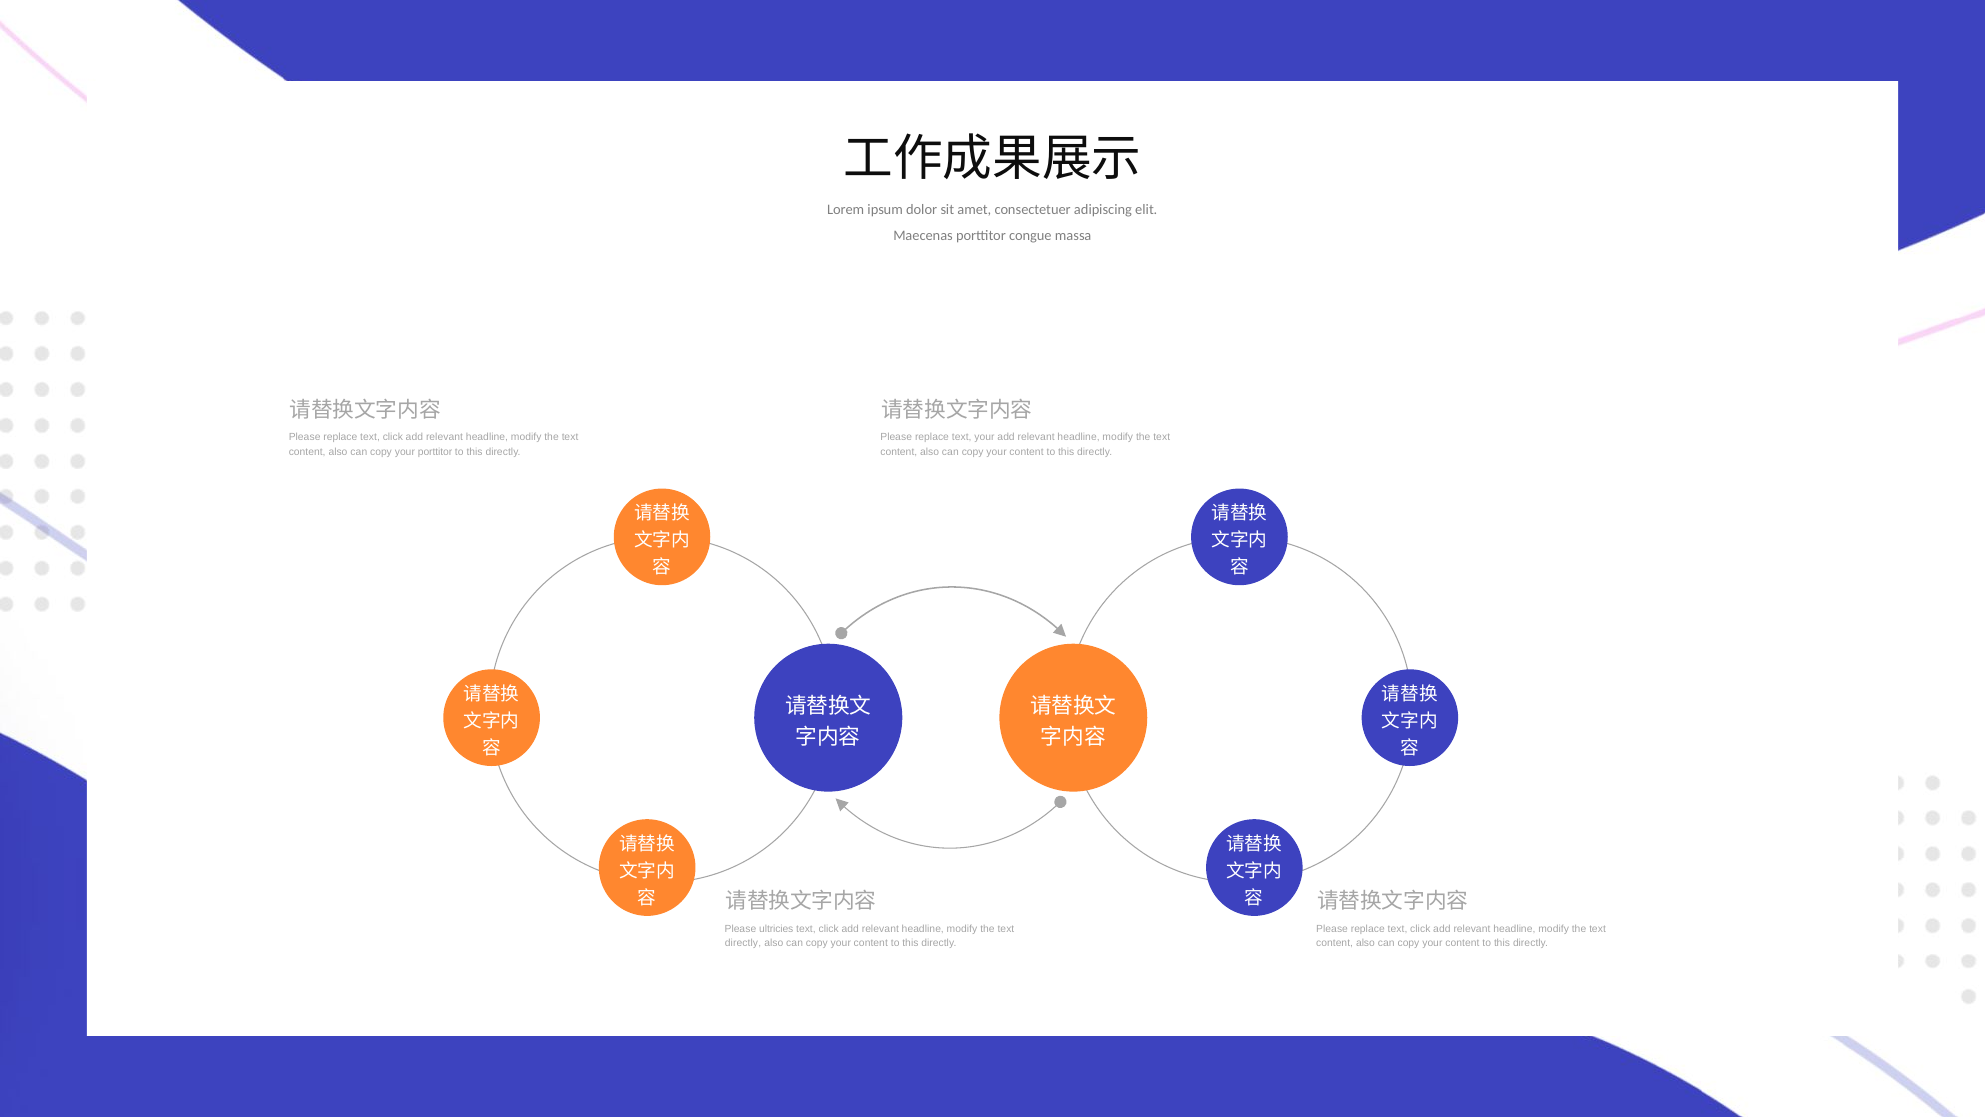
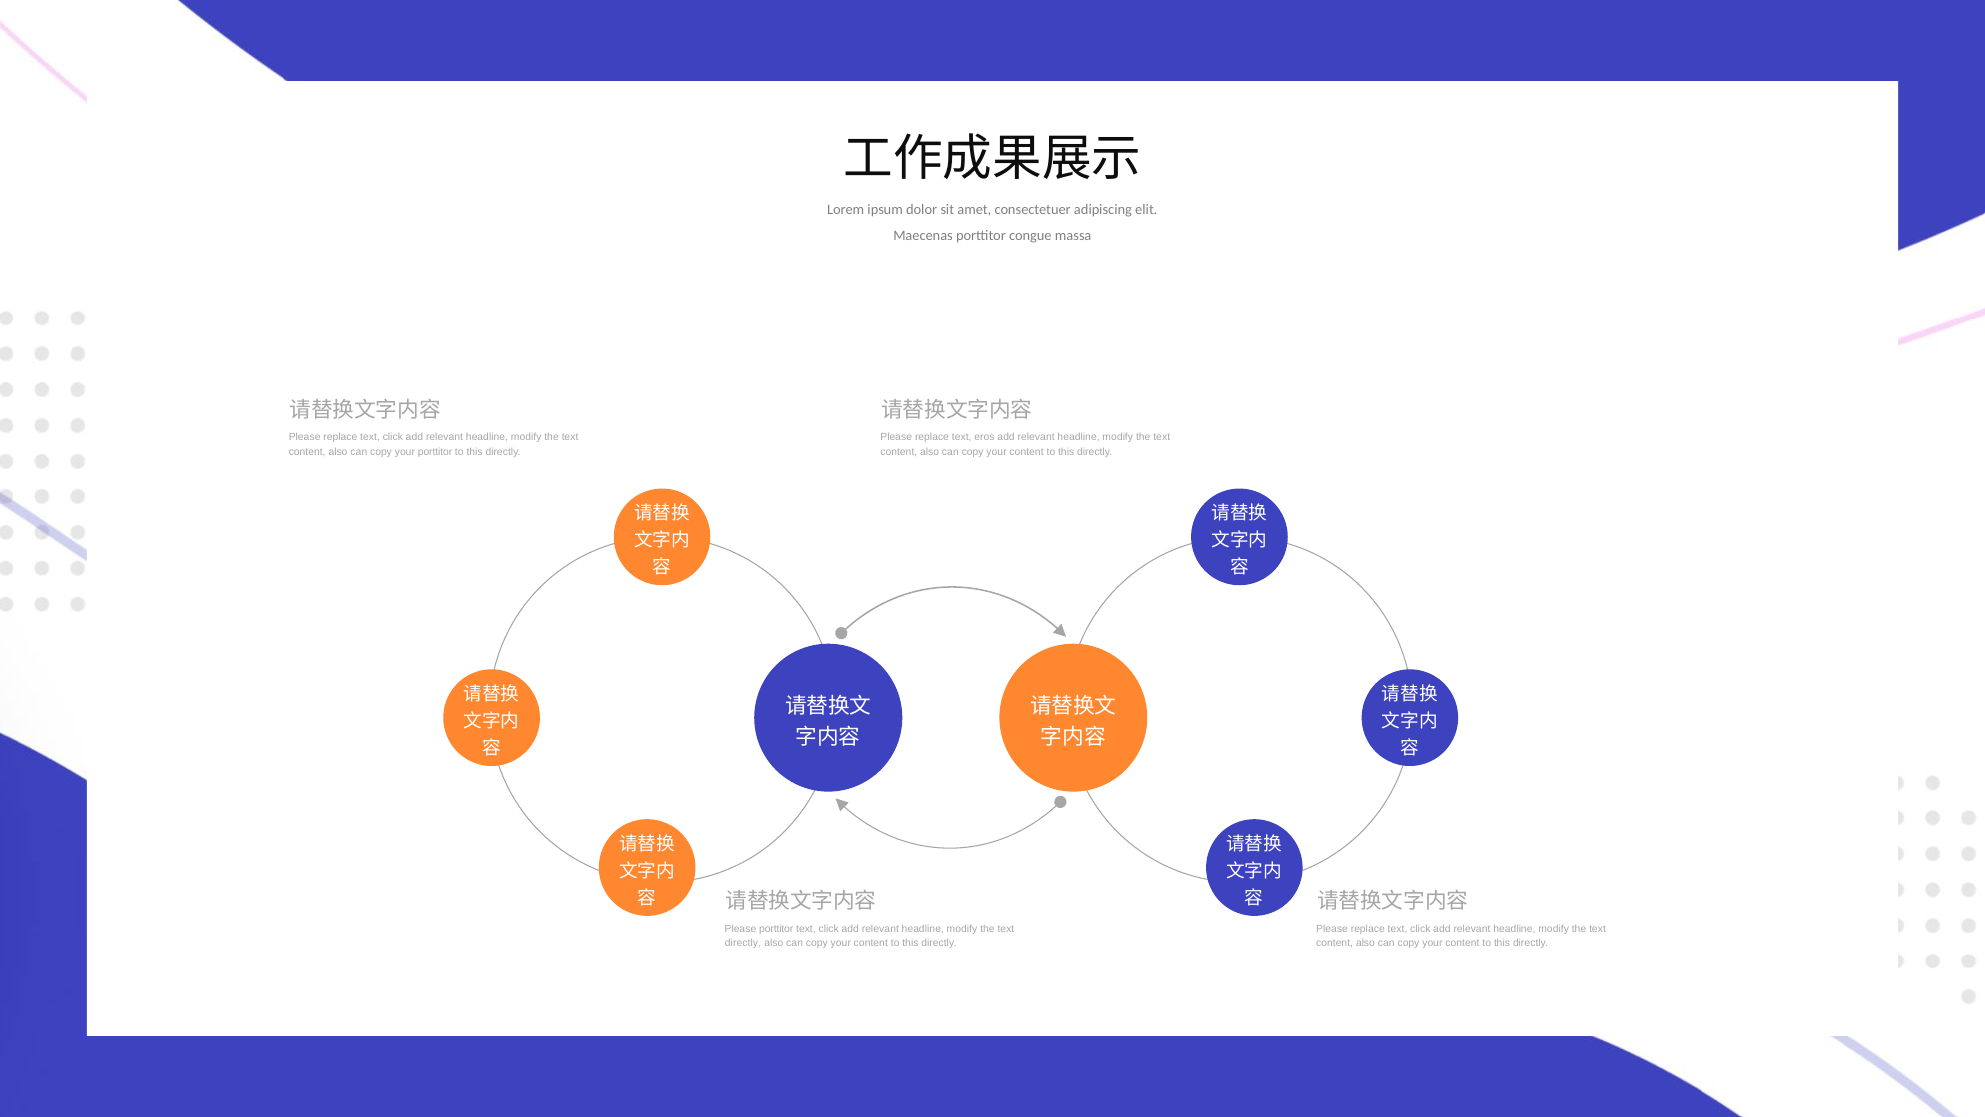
text your: your -> eros (984, 437)
Please ultricies: ultricies -> porttitor (776, 928)
